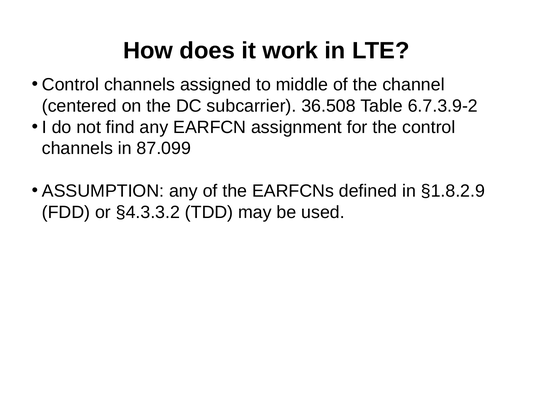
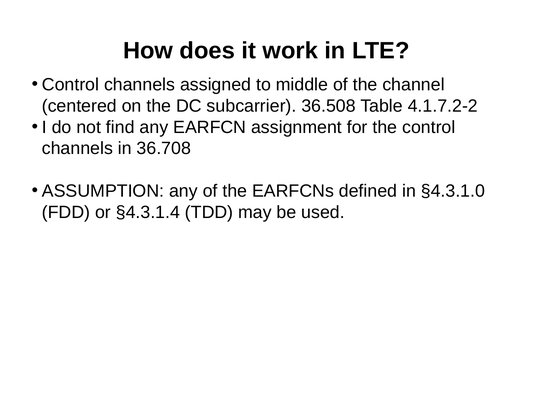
6.7.3.9-2: 6.7.3.9-2 -> 4.1.7.2-2 (443, 106)
87.099: 87.099 -> 36.708 (164, 149)
§1.8.2.9: §1.8.2.9 -> §4.3.1.0 (453, 191)
§4.3.3.2: §4.3.3.2 -> §4.3.1.4 (148, 213)
